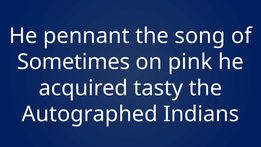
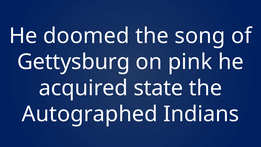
pennant: pennant -> doomed (86, 36)
Sometimes: Sometimes -> Gettysburg (74, 62)
tasty: tasty -> state (158, 88)
